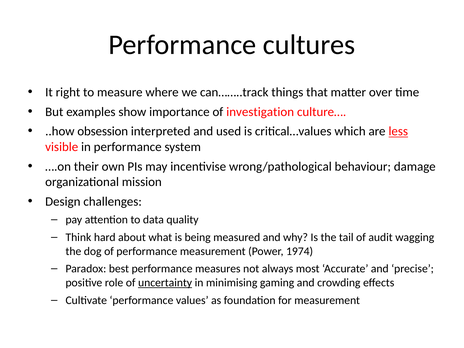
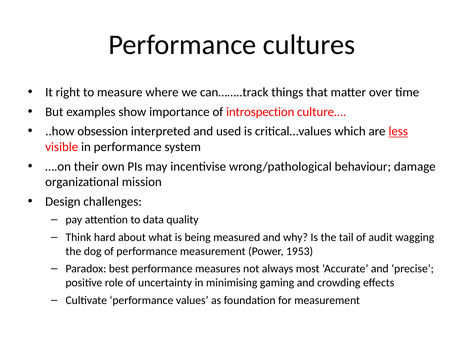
investigation: investigation -> introspection (260, 112)
1974: 1974 -> 1953 (300, 251)
uncertainty underline: present -> none (165, 283)
